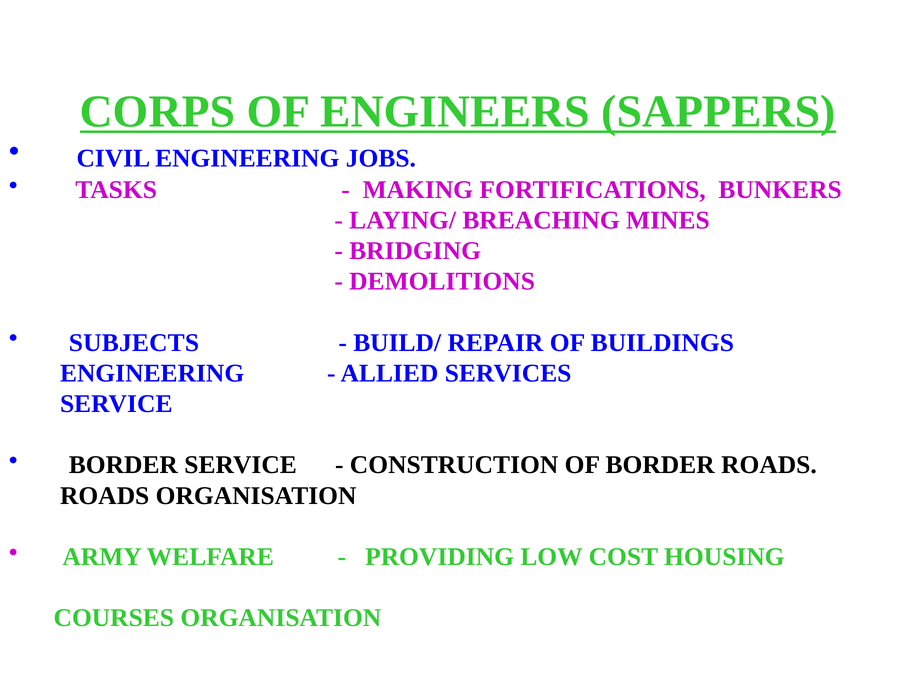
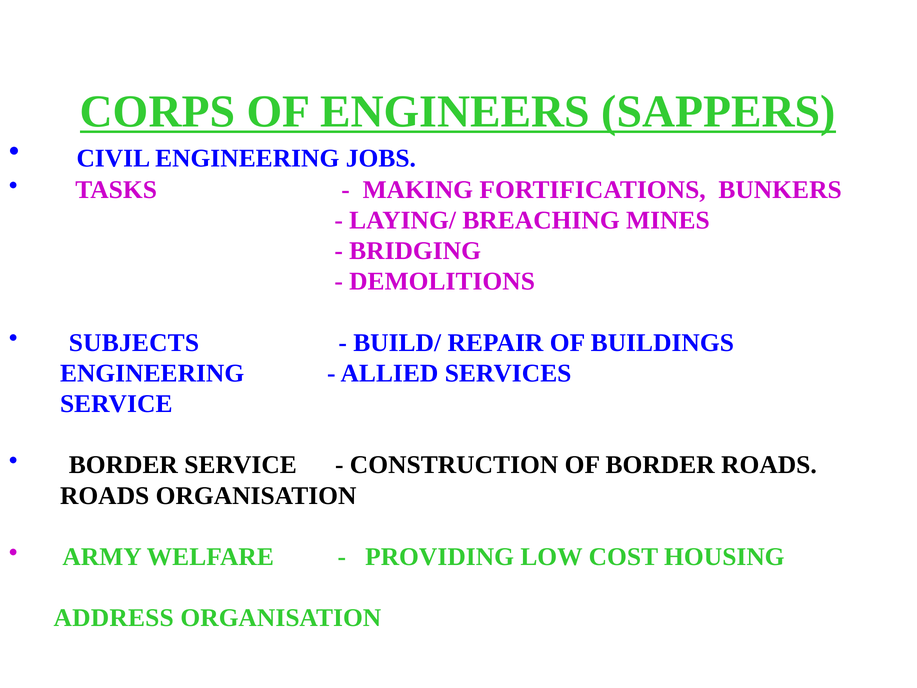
COURSES: COURSES -> ADDRESS (114, 618)
